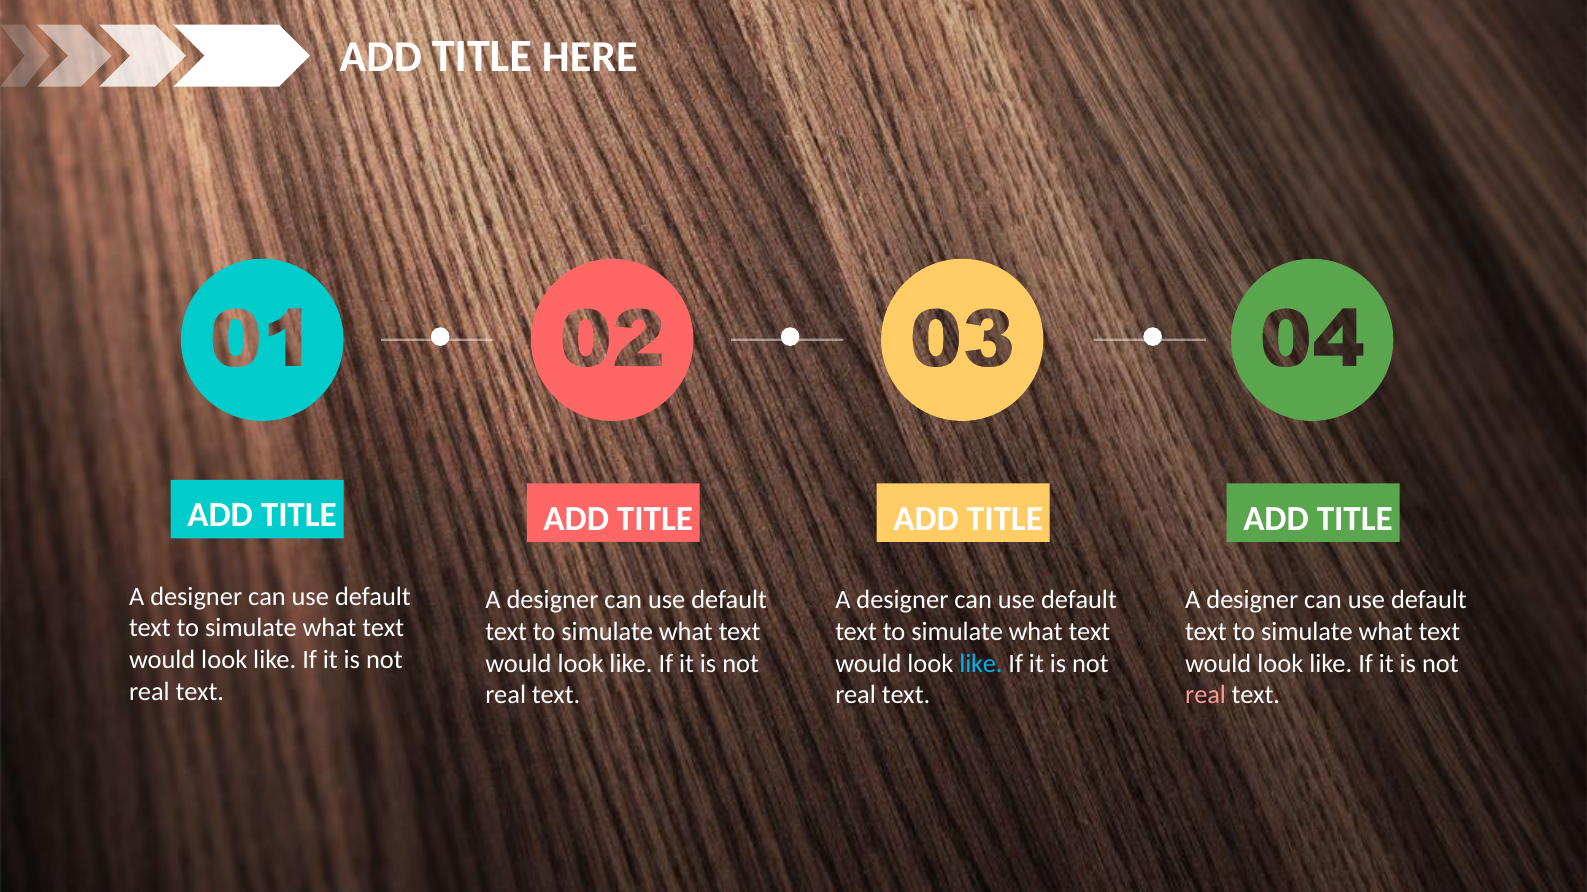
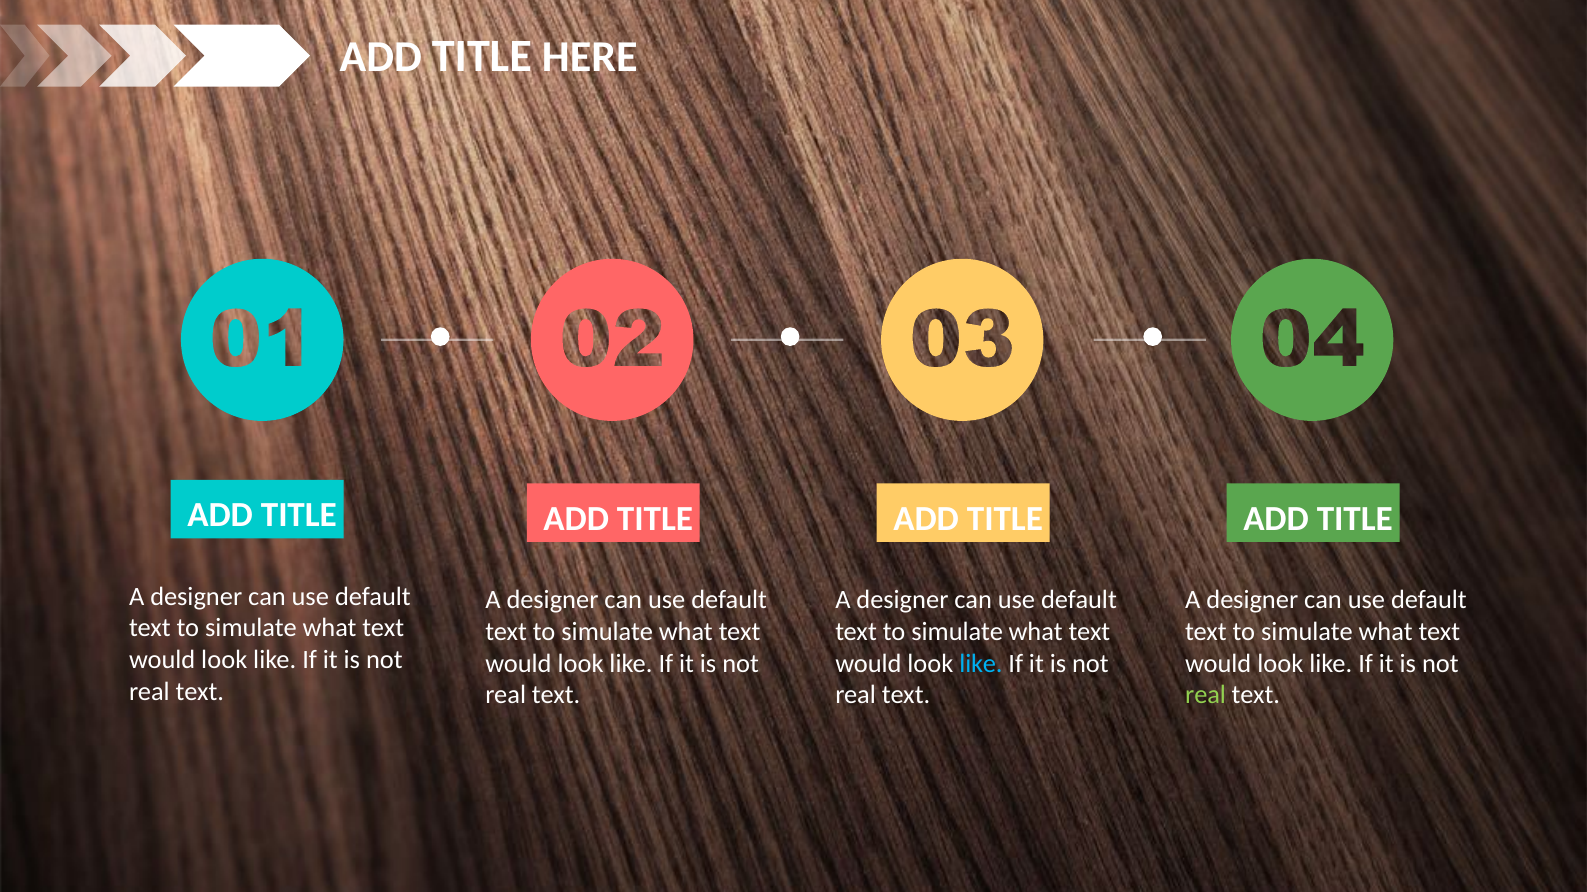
real colour: pink -> light green (1206, 696)
